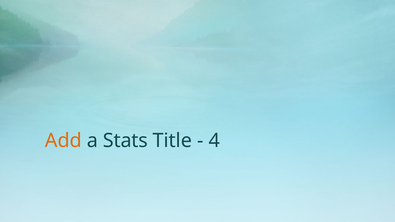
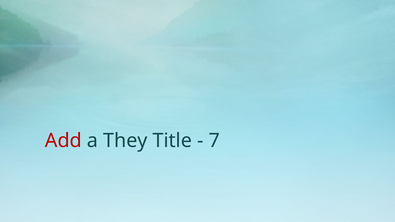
Add colour: orange -> red (63, 141)
Stats: Stats -> They (125, 141)
4: 4 -> 7 (214, 141)
